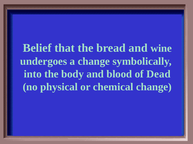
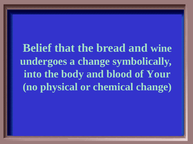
Dead: Dead -> Your (158, 74)
